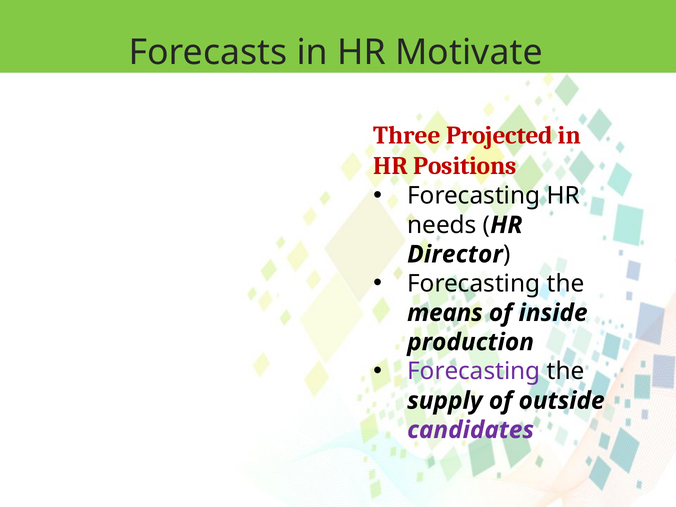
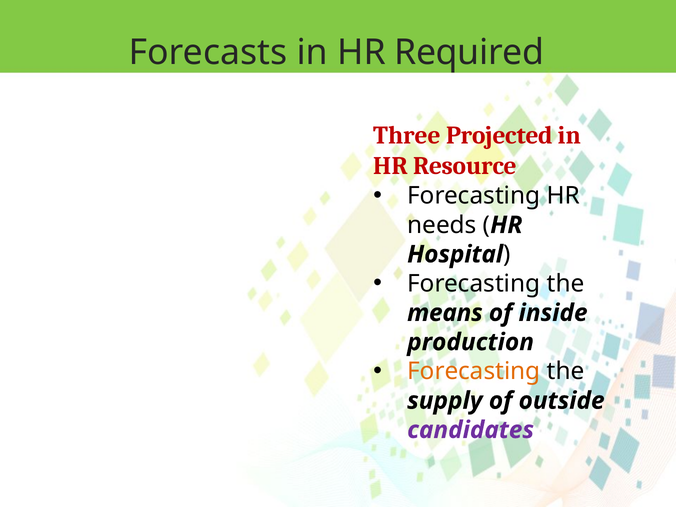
Motivate: Motivate -> Required (469, 53)
Positions: Positions -> Resource (465, 166)
Director: Director -> Hospital (455, 254)
Forecasting colour: purple -> orange (474, 371)
